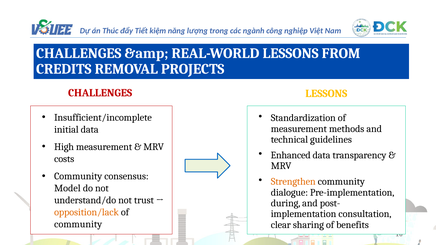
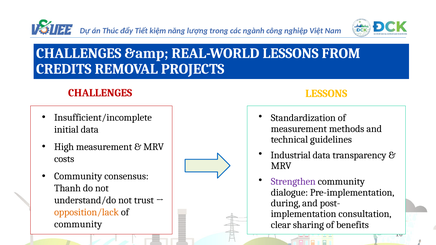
Enhanced: Enhanced -> Industrial (291, 155)
Strengthen colour: orange -> purple (293, 182)
Model: Model -> Thanh (68, 188)
